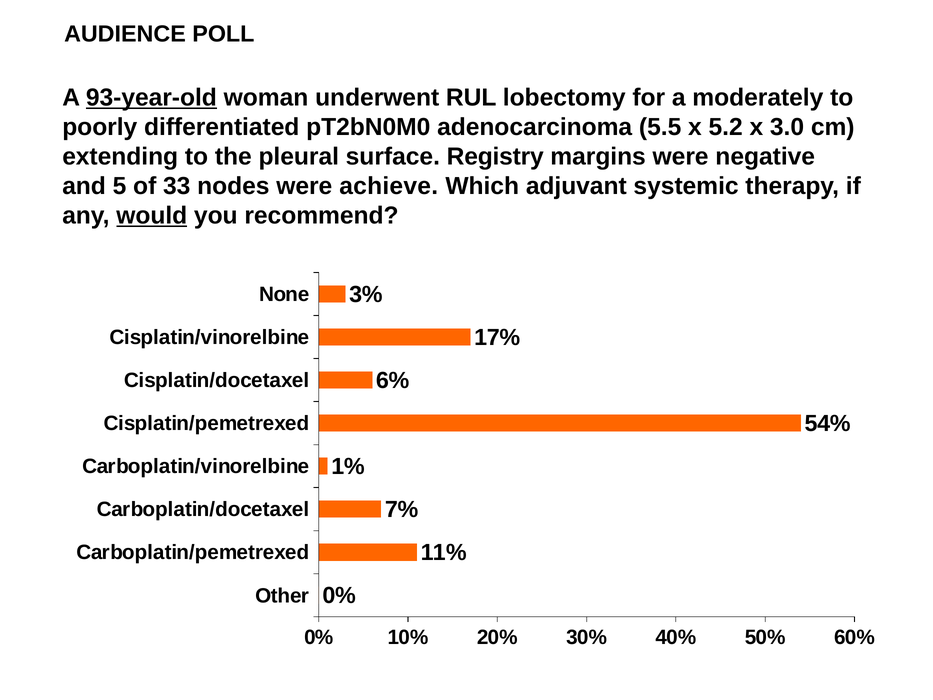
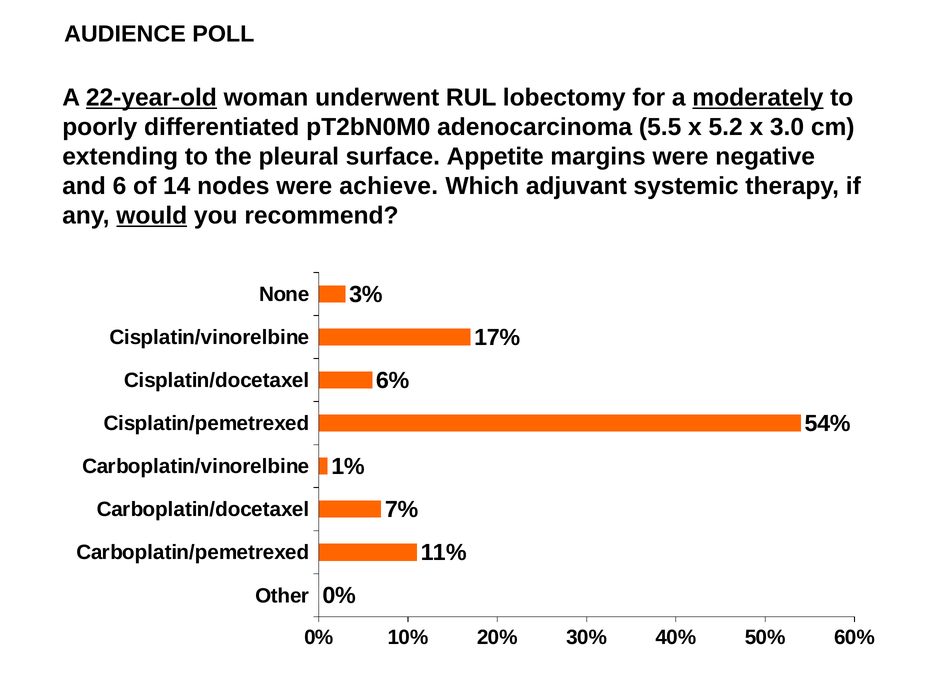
93-year-old: 93-year-old -> 22-year-old (151, 97)
moderately underline: none -> present (758, 97)
Registry: Registry -> Appetite (495, 157)
5: 5 -> 6 (119, 186)
33: 33 -> 14 (177, 186)
